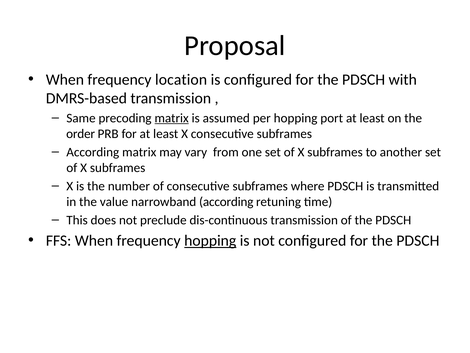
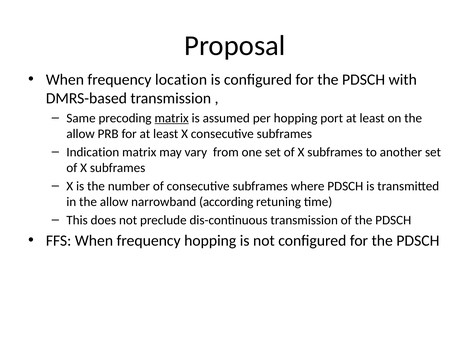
order: order -> allow (81, 134)
According: According -> Indication (93, 152)
in the value: value -> allow (114, 201)
hopping underline: present -> none (210, 240)
